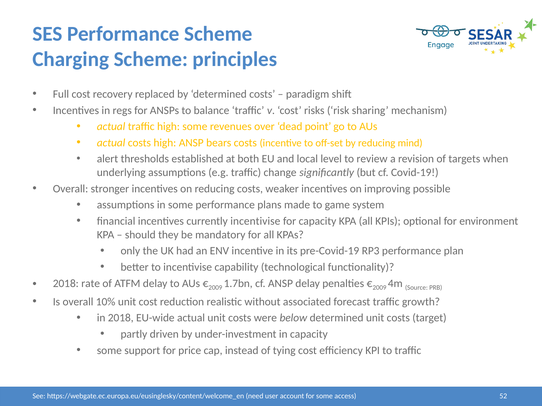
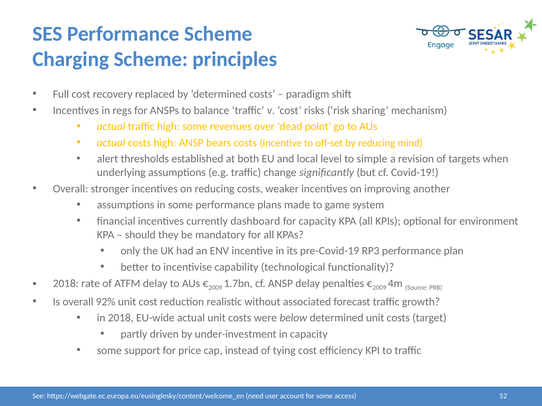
review: review -> simple (372, 159)
possible: possible -> another (432, 189)
currently incentivise: incentivise -> dashboard (255, 221)
10%: 10% -> 92% (106, 302)
